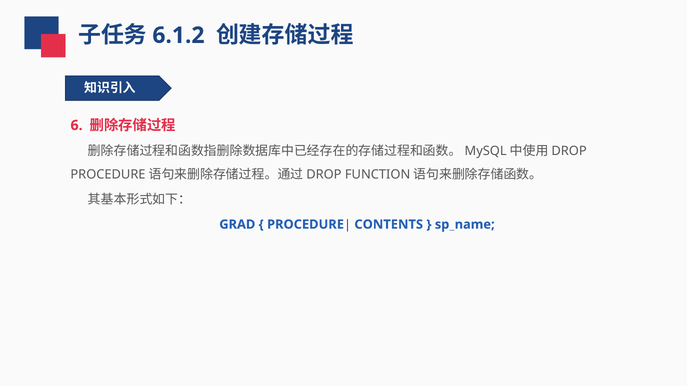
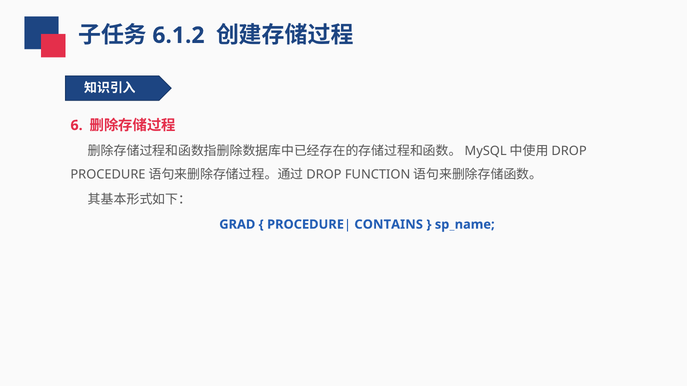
CONTENTS: CONTENTS -> CONTAINS (389, 225)
